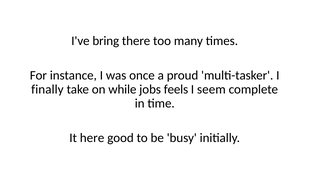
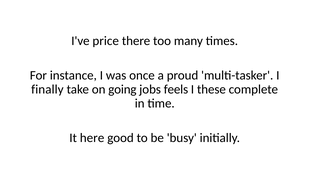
bring: bring -> price (106, 41)
while: while -> going (122, 89)
seem: seem -> these (211, 89)
